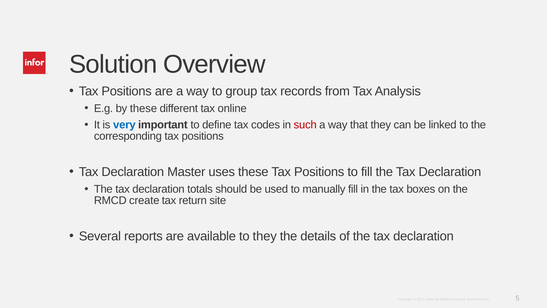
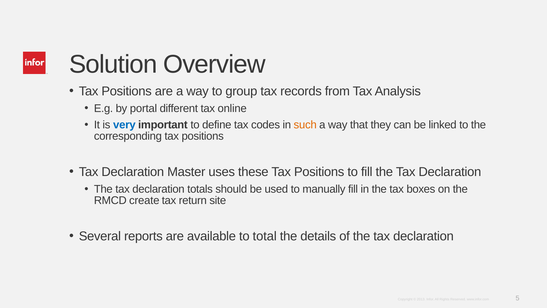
by these: these -> portal (143, 108)
such colour: red -> orange (305, 125)
to they: they -> total (265, 236)
